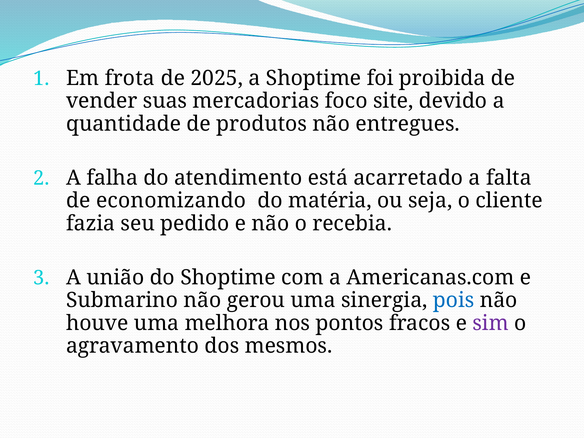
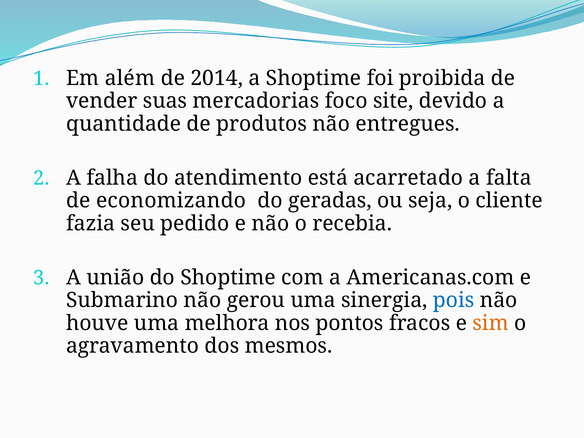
frota: frota -> além (130, 78)
2025: 2025 -> 2014 (217, 78)
matéria: matéria -> geradas (330, 201)
sim colour: purple -> orange (491, 323)
